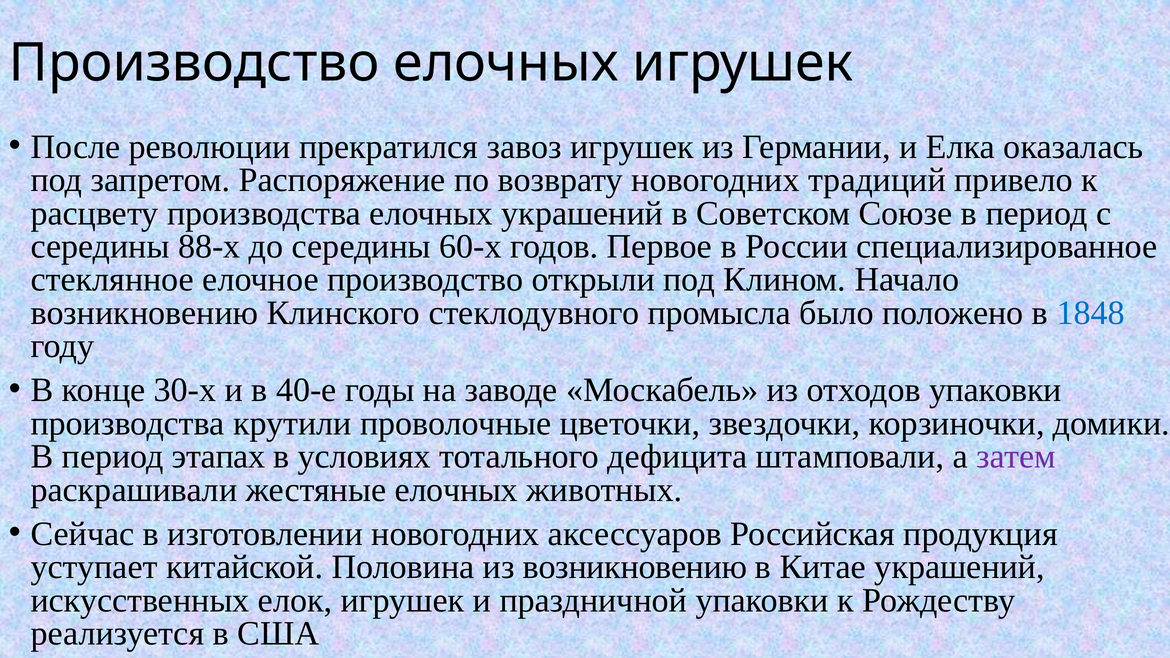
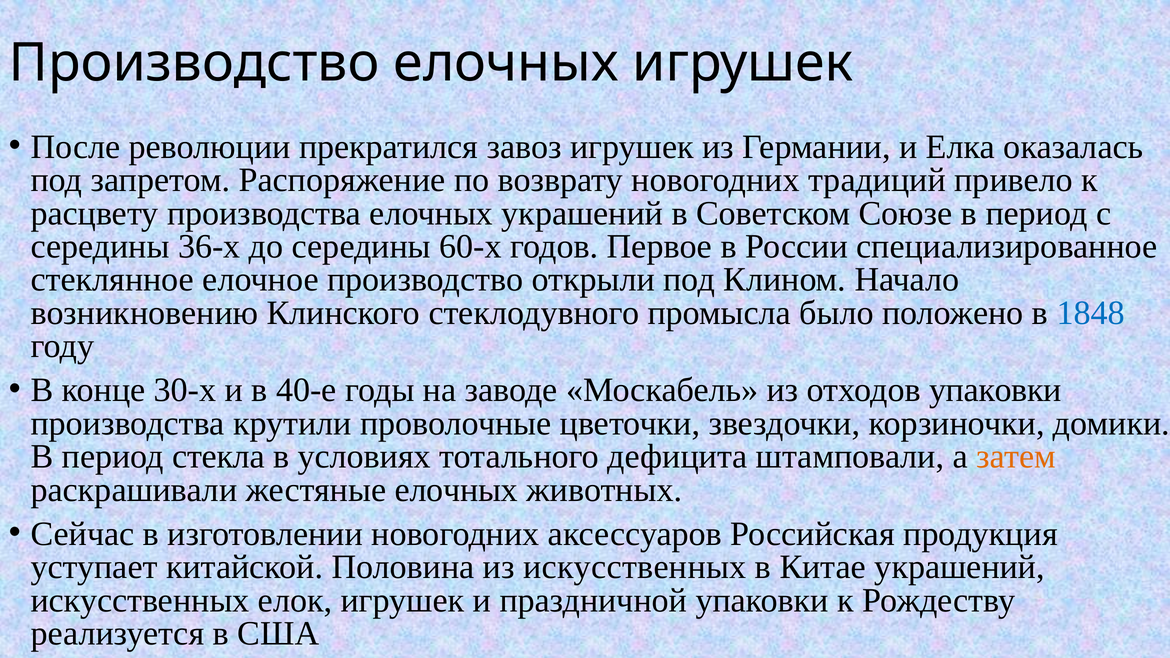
88-х: 88-х -> 36-х (209, 246)
этапах: этапах -> стекла (219, 457)
затем colour: purple -> orange (1016, 457)
из возникновению: возникновению -> искусственных (635, 567)
